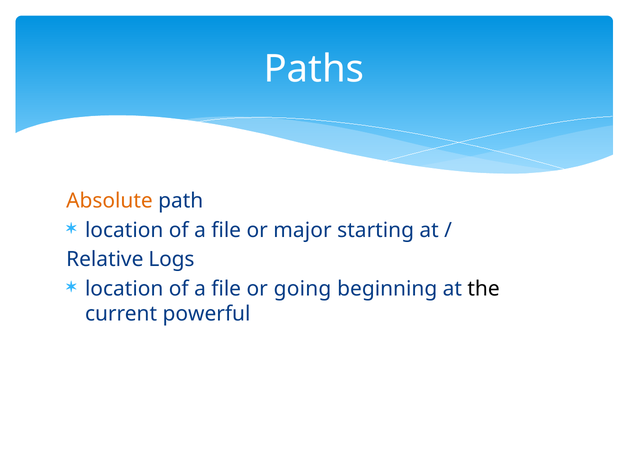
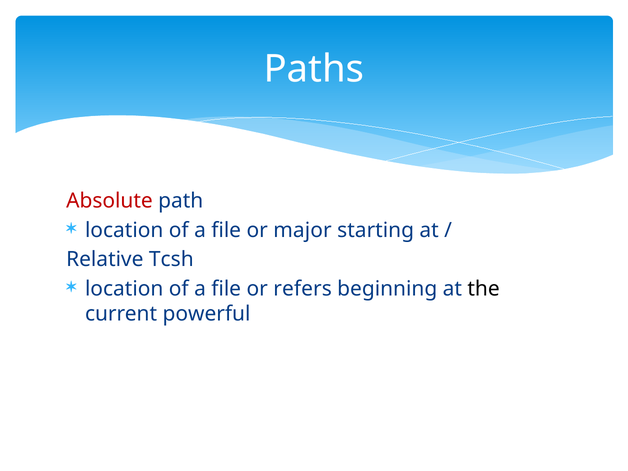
Absolute colour: orange -> red (109, 201)
Logs: Logs -> Tcsh (171, 260)
going: going -> refers (303, 289)
